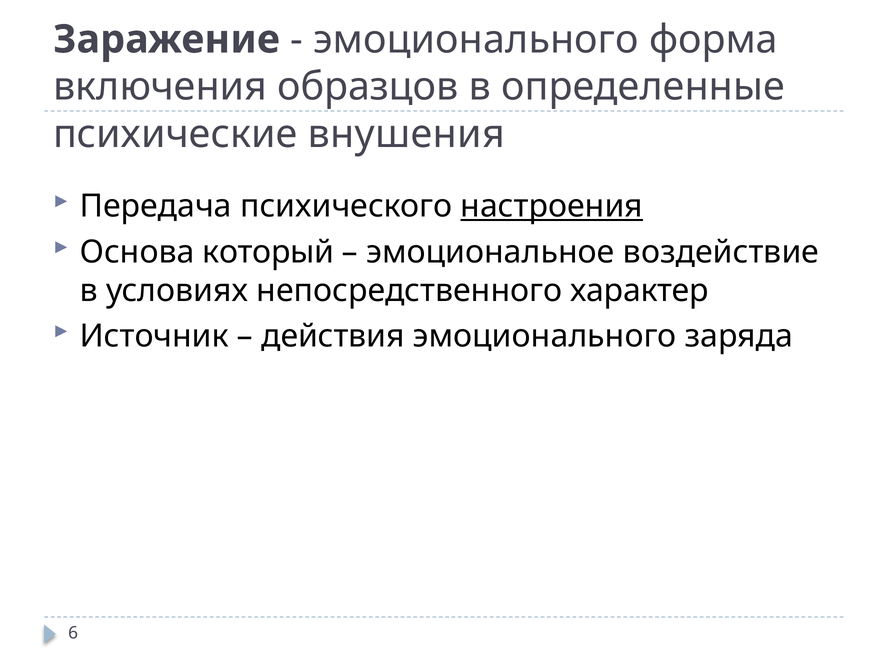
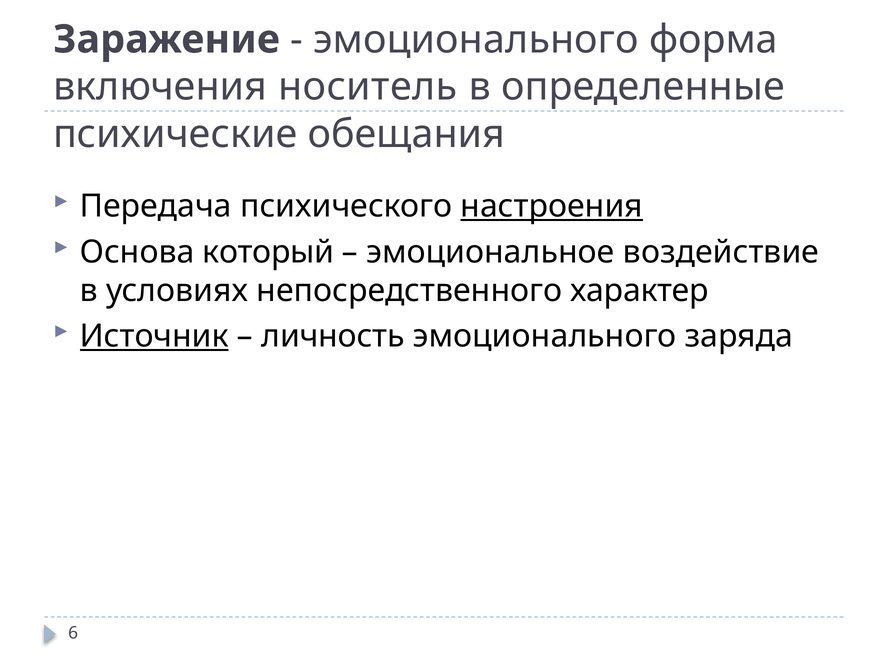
образцов: образцов -> носитель (368, 87)
внушения: внушения -> обещания (406, 134)
Источник underline: none -> present (154, 336)
действия: действия -> личность (333, 336)
